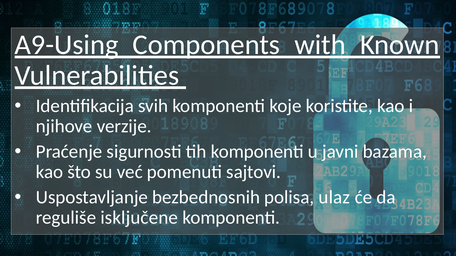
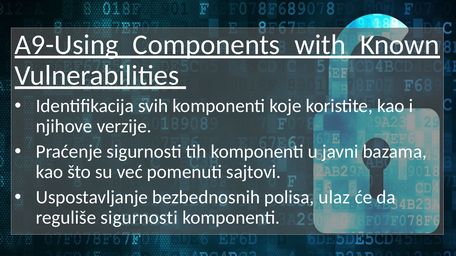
reguliše isključene: isključene -> sigurnosti (139, 218)
